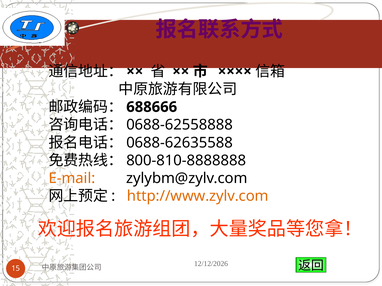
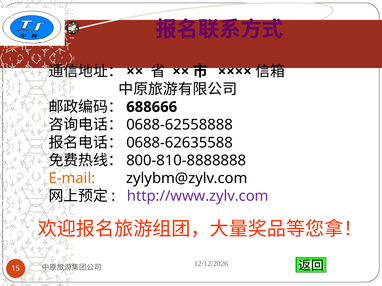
http://www.zylv.com colour: orange -> purple (198, 196)
